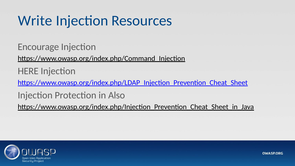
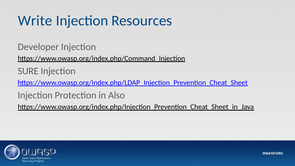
Encourage: Encourage -> Developer (38, 47)
HERE: HERE -> SURE (28, 71)
